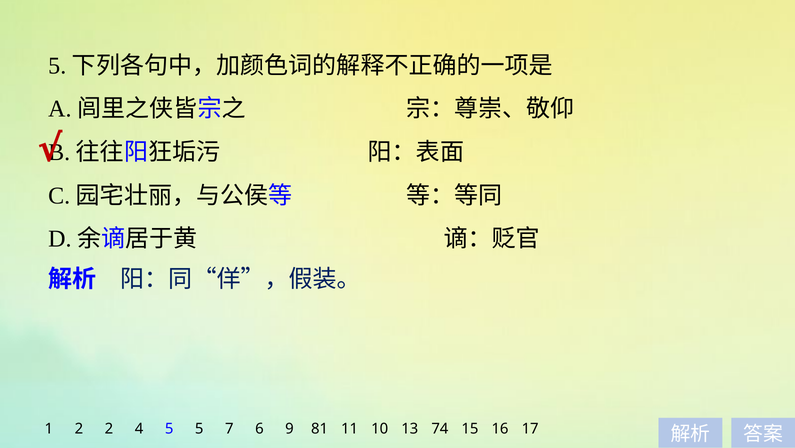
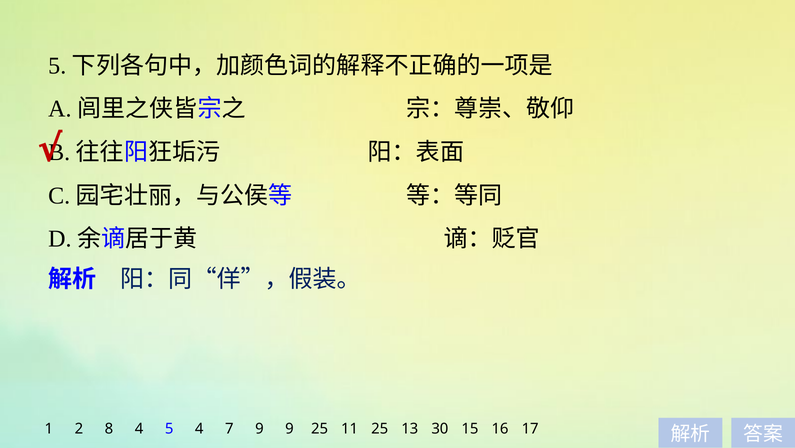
2 2: 2 -> 8 (109, 428)
5 5: 5 -> 4 (199, 428)
7 6: 6 -> 9 (259, 428)
9 81: 81 -> 25 (320, 428)
11 10: 10 -> 25 (380, 428)
74: 74 -> 30 (440, 428)
